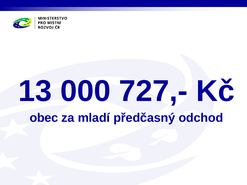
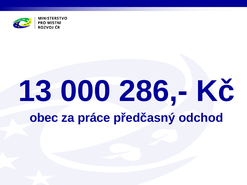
727,-: 727,- -> 286,- (153, 91)
mladí: mladí -> práce (94, 118)
